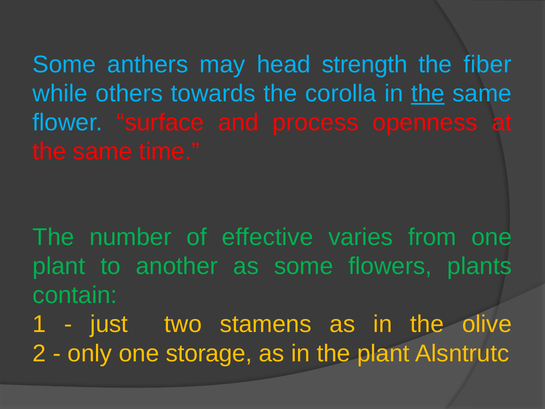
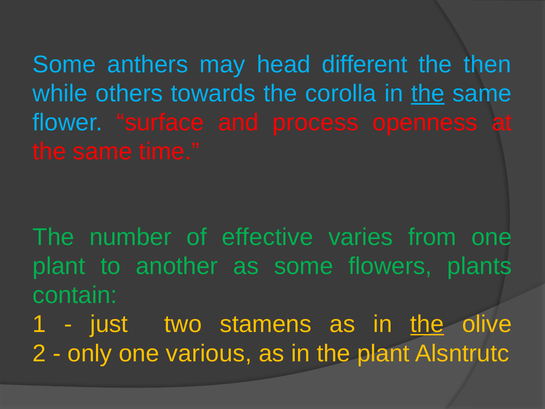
strength: strength -> different (365, 64)
fiber: fiber -> then (488, 64)
the underline: none -> present (427, 324)
storage: storage -> various (209, 353)
